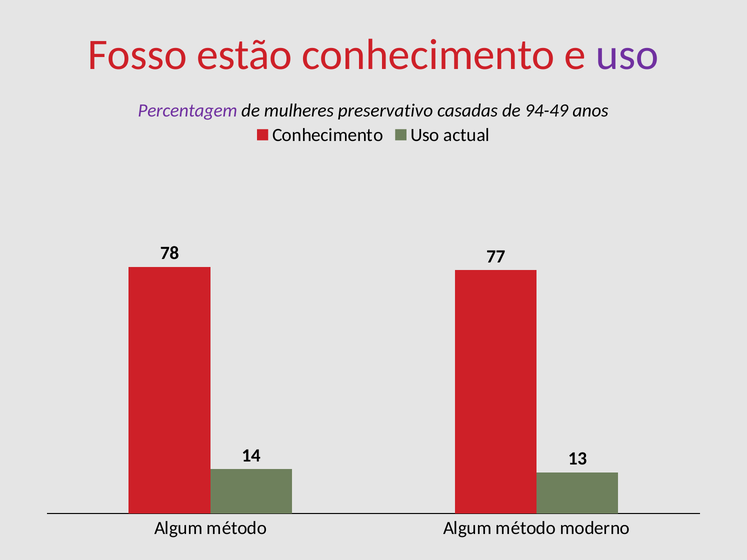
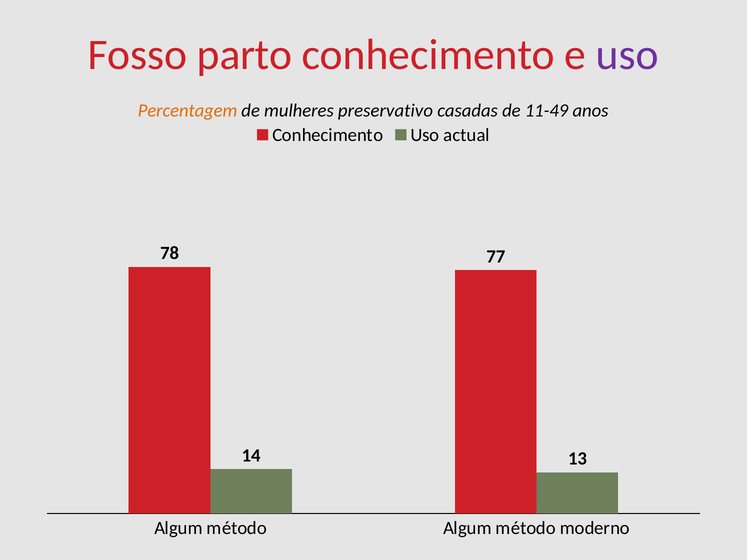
estão: estão -> parto (245, 55)
Percentagem colour: purple -> orange (188, 111)
94-49: 94-49 -> 11-49 (547, 111)
